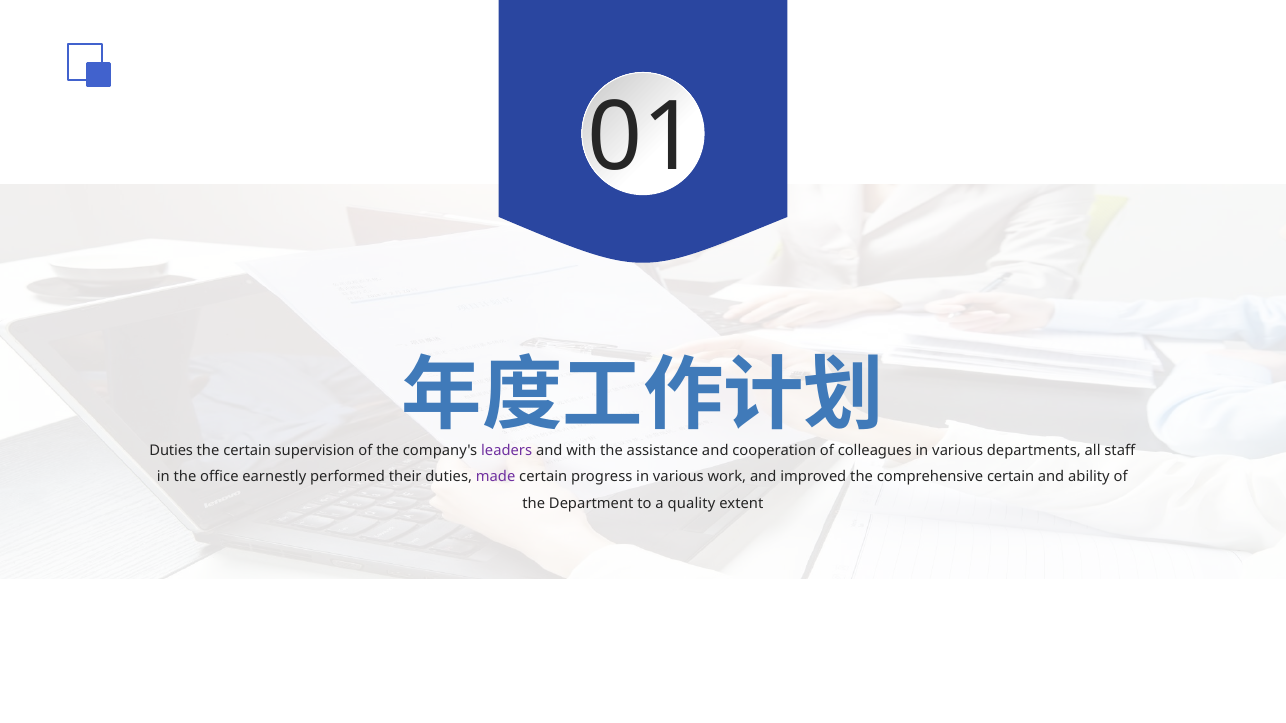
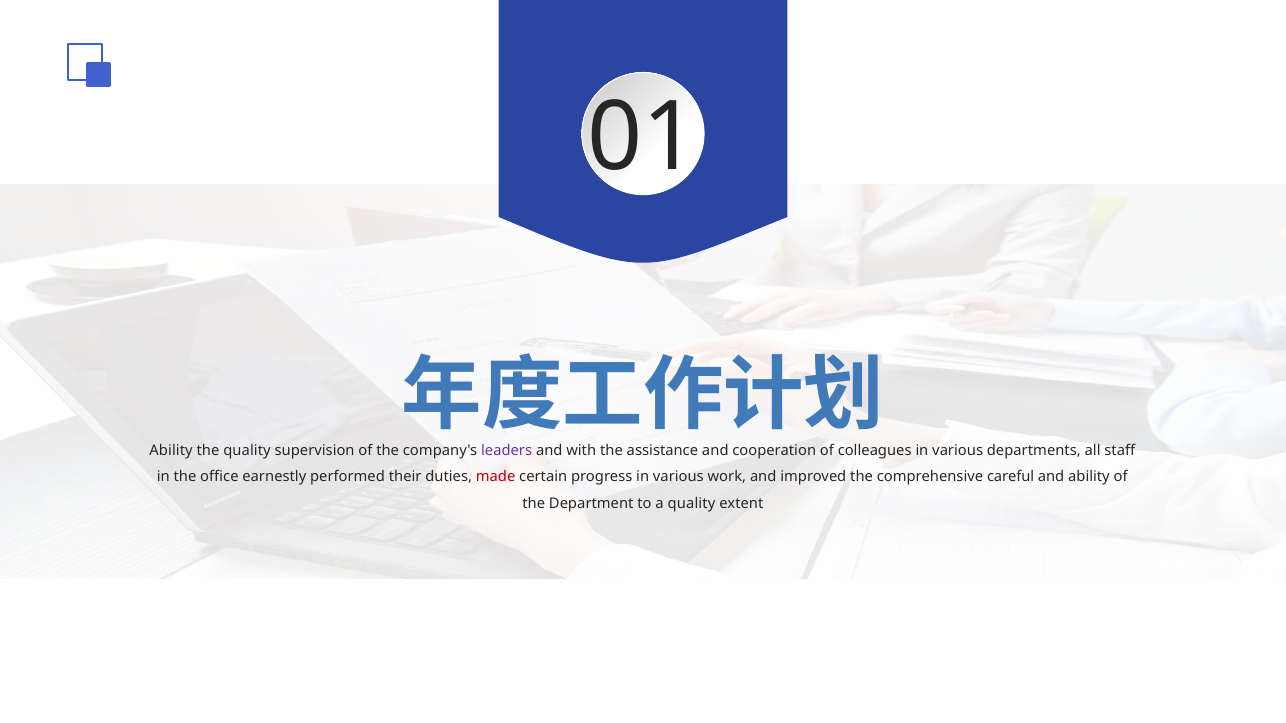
Duties: Duties -> Ability (171, 450)
the certain: certain -> quality (247, 450)
made colour: purple -> red (496, 477)
comprehensive certain: certain -> careful (1011, 477)
